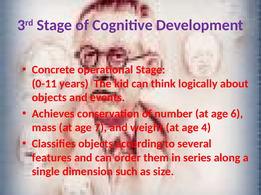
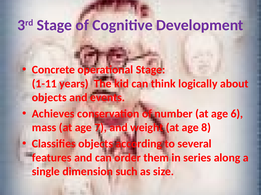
0-11: 0-11 -> 1-11 (44, 84)
4: 4 -> 8 (206, 128)
